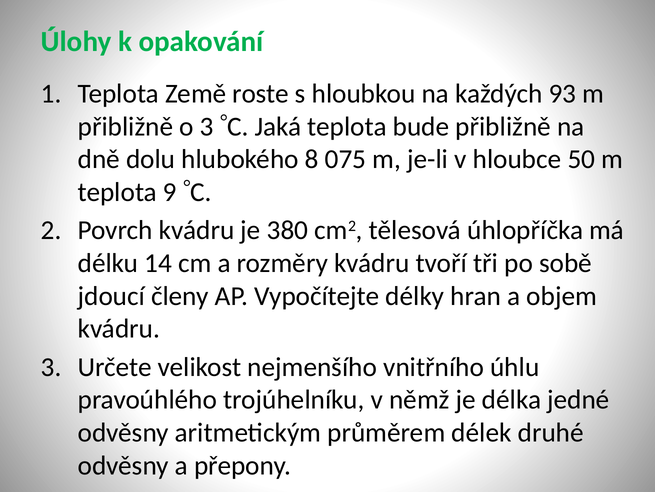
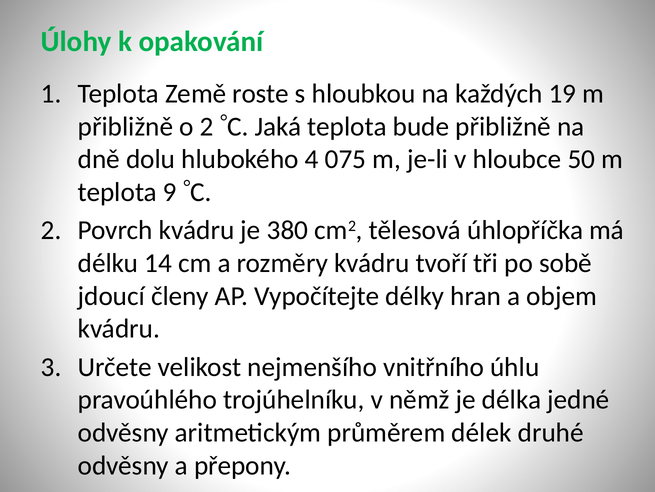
93: 93 -> 19 (562, 94)
o 3: 3 -> 2 (207, 126)
8: 8 -> 4 (312, 159)
